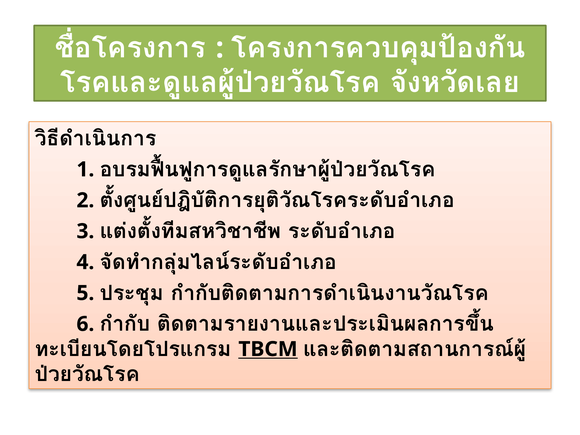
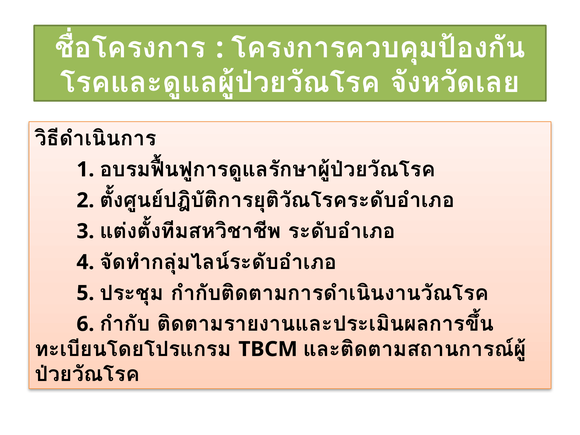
TBCM underline: present -> none (268, 349)
